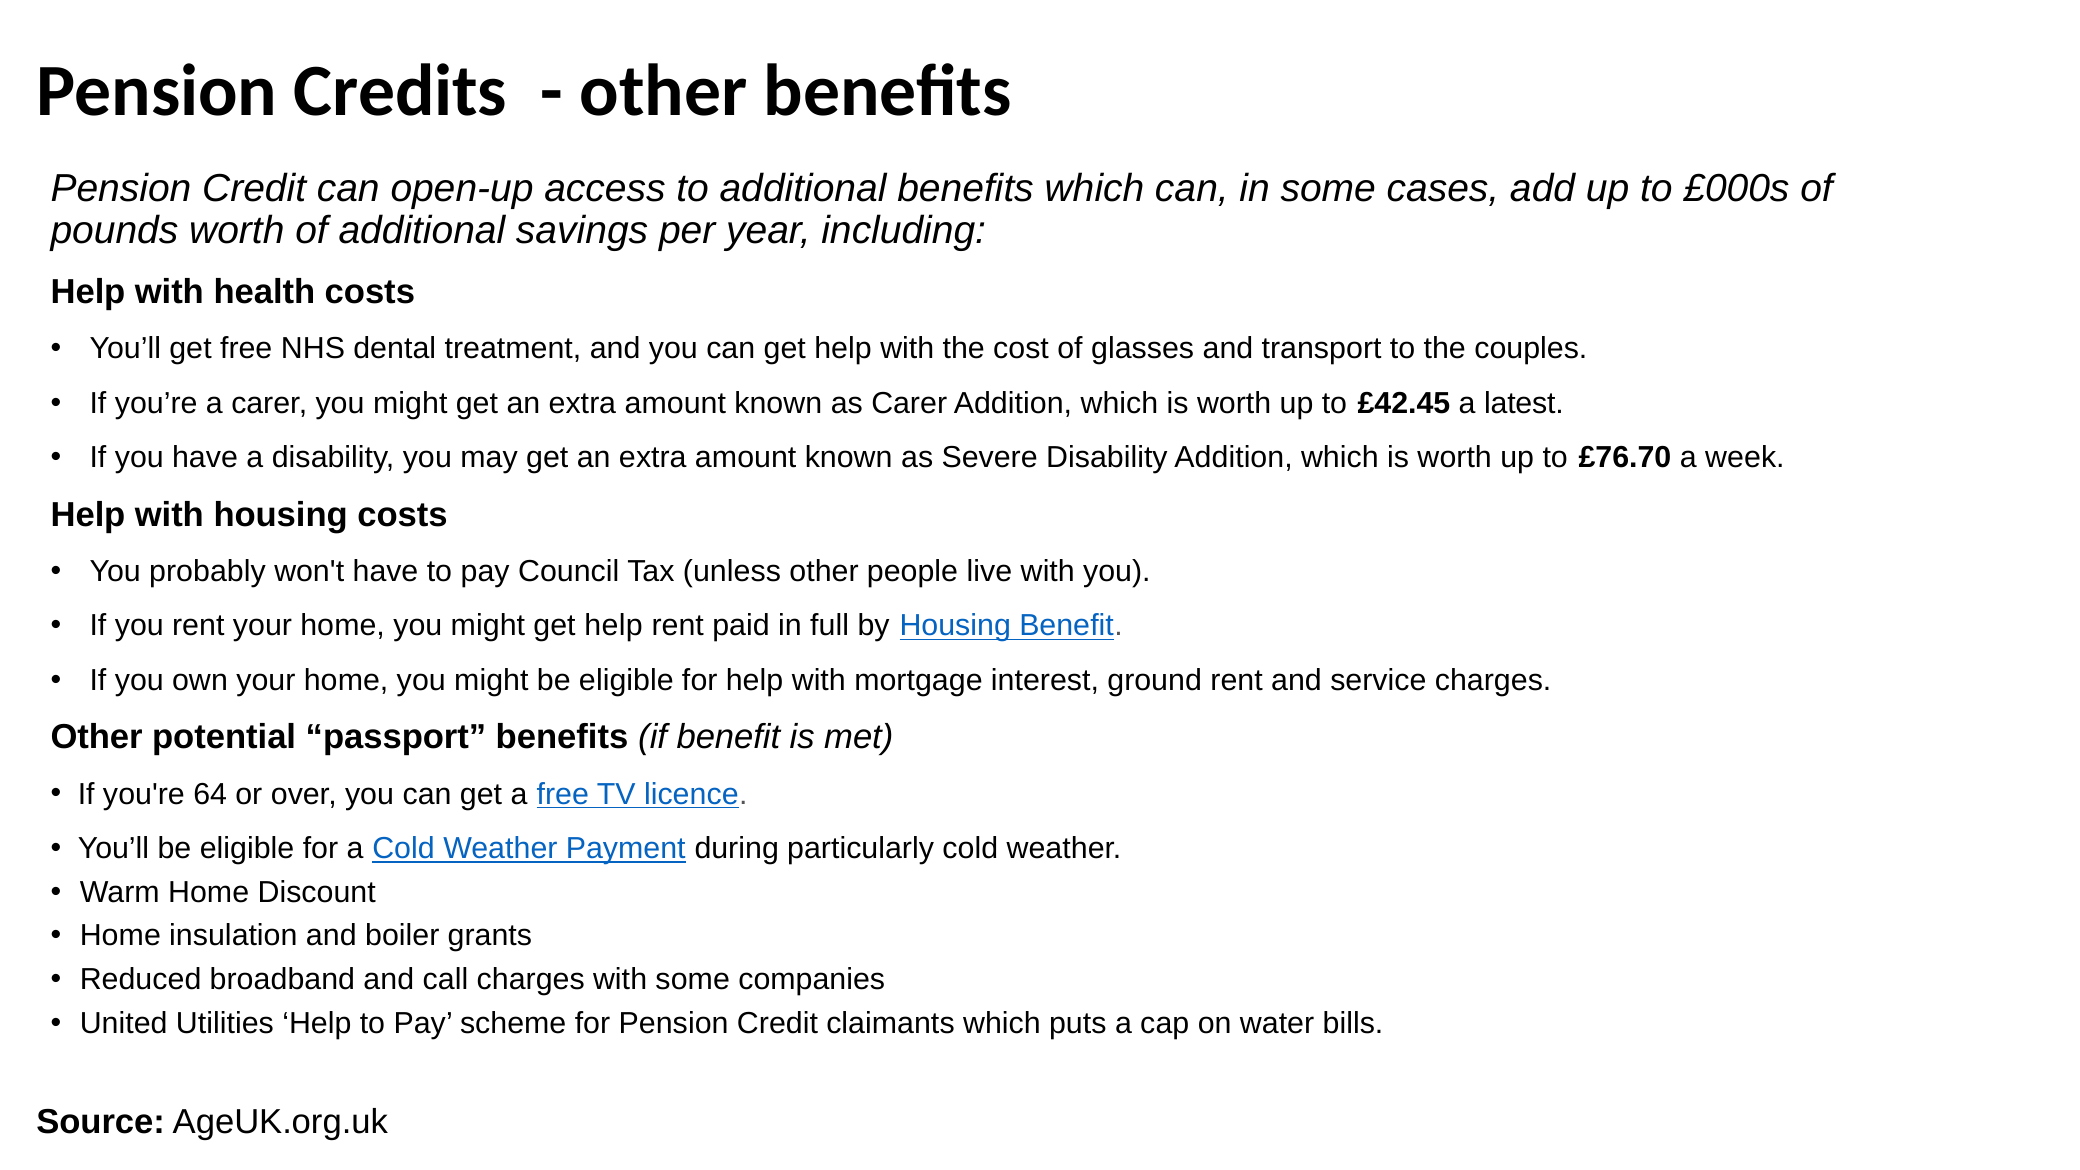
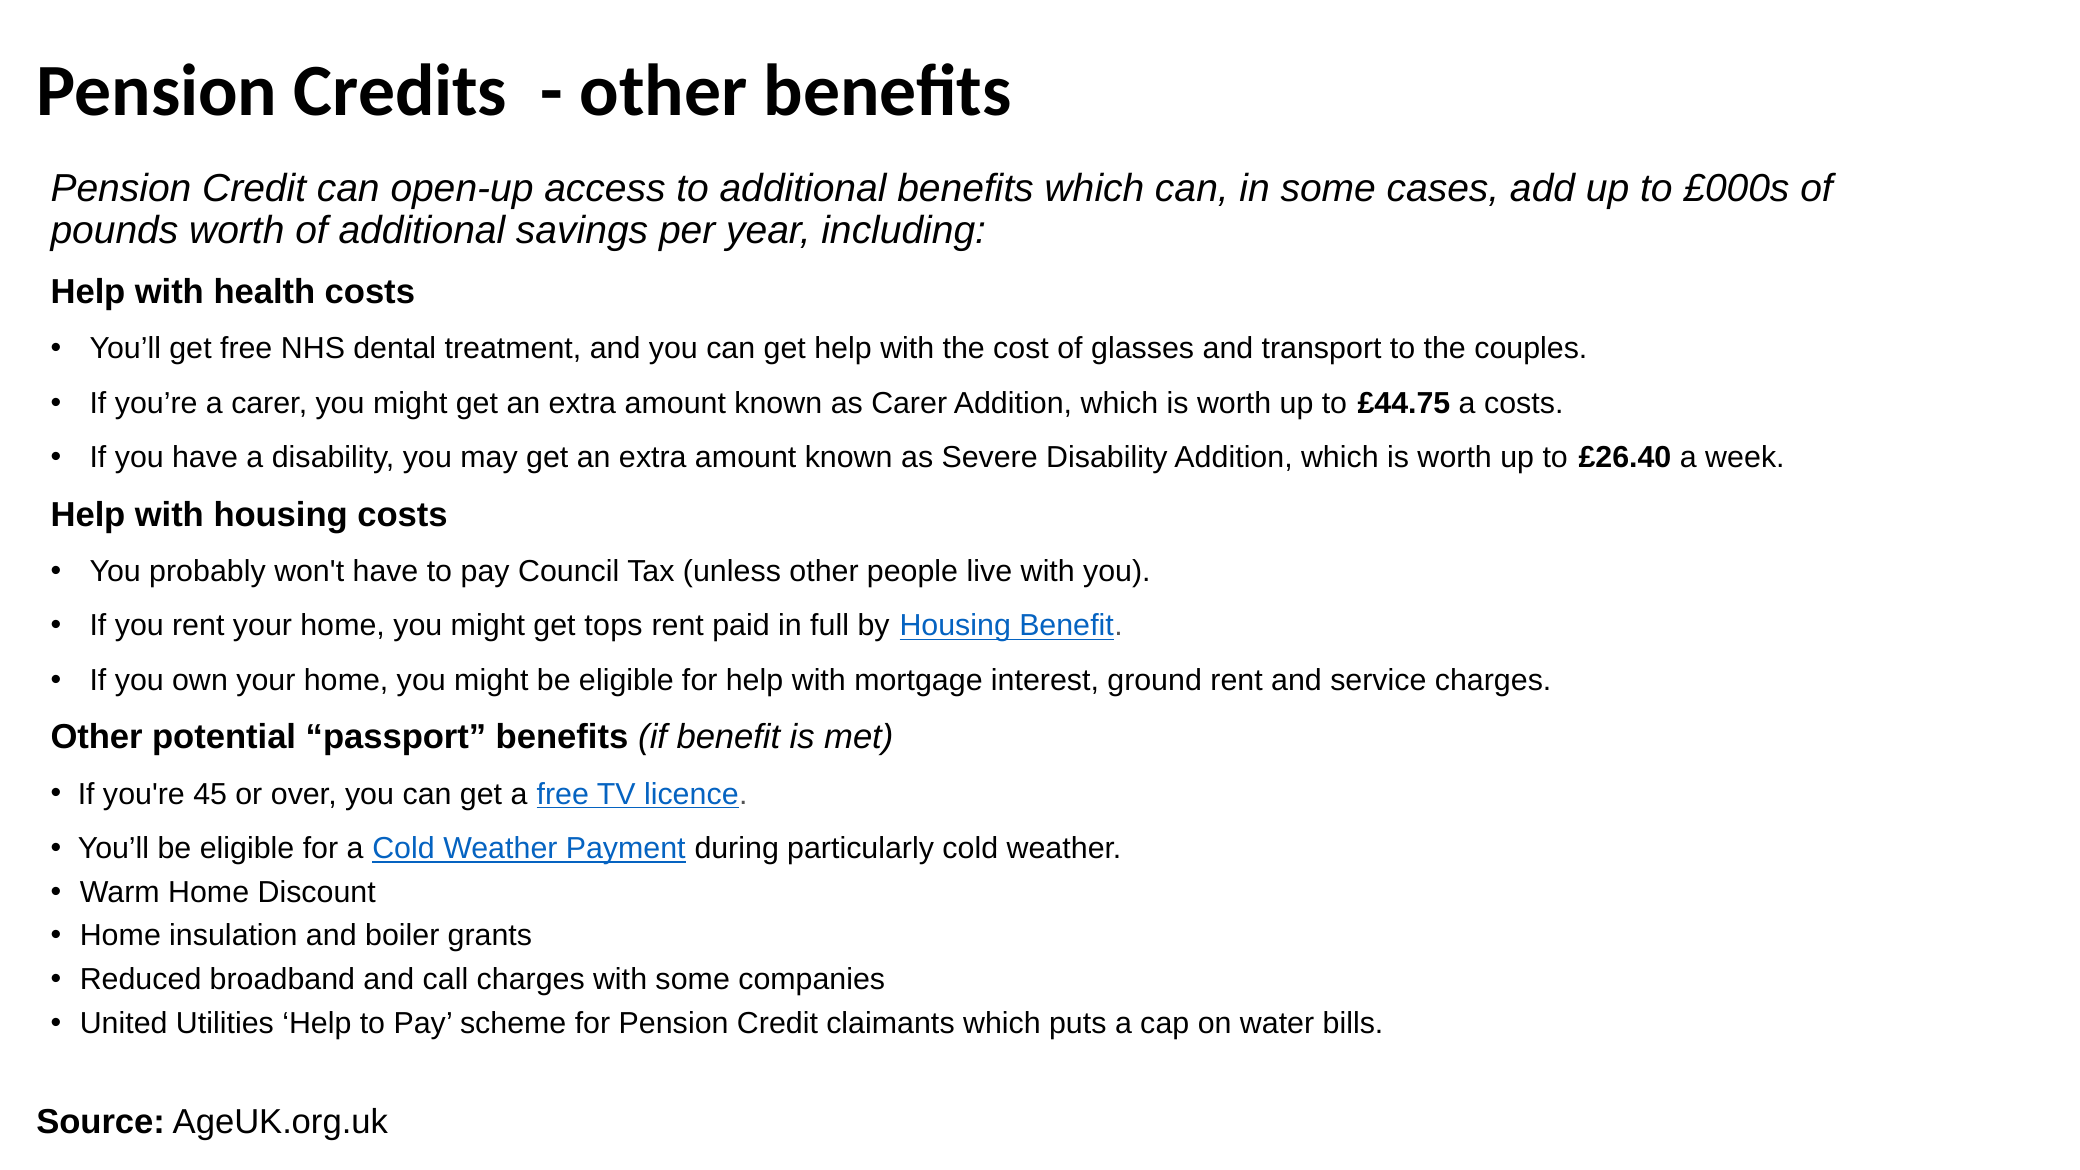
£42.45: £42.45 -> £44.75 (1404, 403)
a latest: latest -> costs (1524, 403)
£76.70: £76.70 -> £26.40 (1625, 458)
might get help: help -> tops (614, 626)
64: 64 -> 45 (210, 794)
